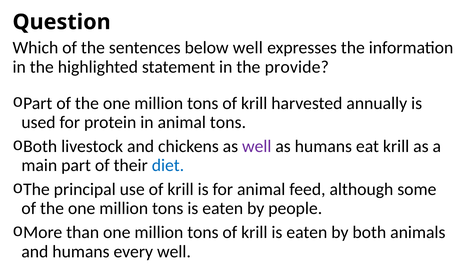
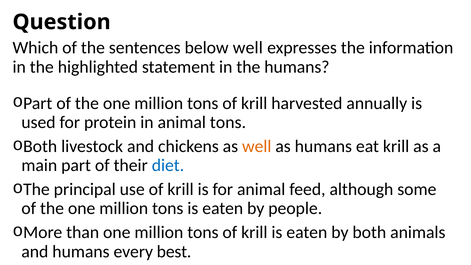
the provide: provide -> humans (297, 67)
well colour: purple -> orange (257, 146)
every well: well -> best (174, 251)
